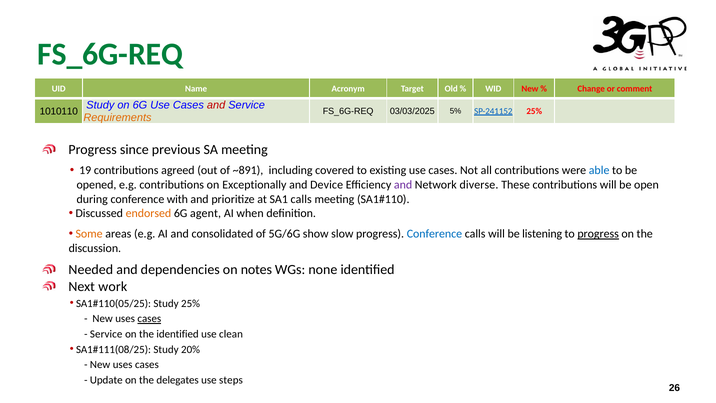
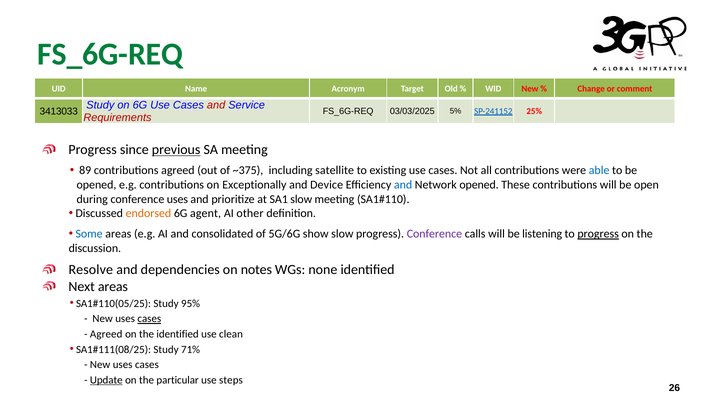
1010110: 1010110 -> 3413033 (59, 111)
Requirements colour: orange -> red (117, 117)
previous underline: none -> present (176, 150)
19: 19 -> 89 (85, 170)
~891: ~891 -> ~375 (248, 170)
covered: covered -> satellite (335, 170)
and colour: purple -> blue (403, 185)
Network diverse: diverse -> opened (479, 185)
conference with: with -> uses (177, 199)
SA1 calls: calls -> slow (301, 199)
when: when -> other (250, 213)
Some colour: orange -> blue (89, 234)
Conference colour: blue -> purple (434, 234)
Needed: Needed -> Resolve (91, 270)
Next work: work -> areas (113, 286)
Study 25%: 25% -> 95% (191, 303)
Service: Service -> Agreed (106, 334)
20%: 20% -> 71% (191, 349)
Update underline: none -> present (106, 380)
delegates: delegates -> particular (178, 380)
